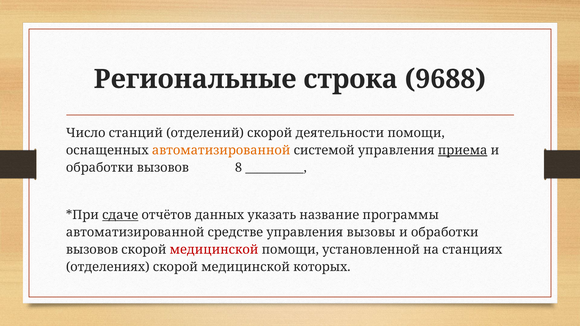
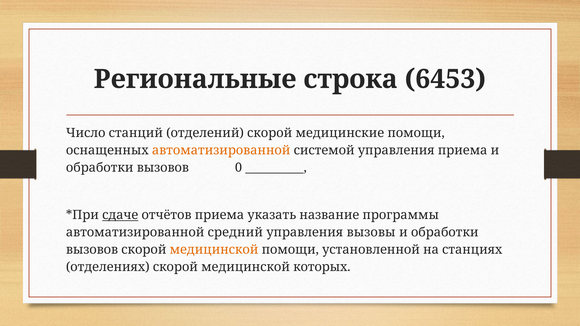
9688: 9688 -> 6453 (445, 79)
деятельности: деятельности -> медицинские (340, 133)
приема underline: present -> none (463, 150)
8: 8 -> 0 (239, 168)
отчётов данных: данных -> приема (219, 215)
средстве: средстве -> средний (235, 233)
медицинской colour: red -> orange (214, 250)
